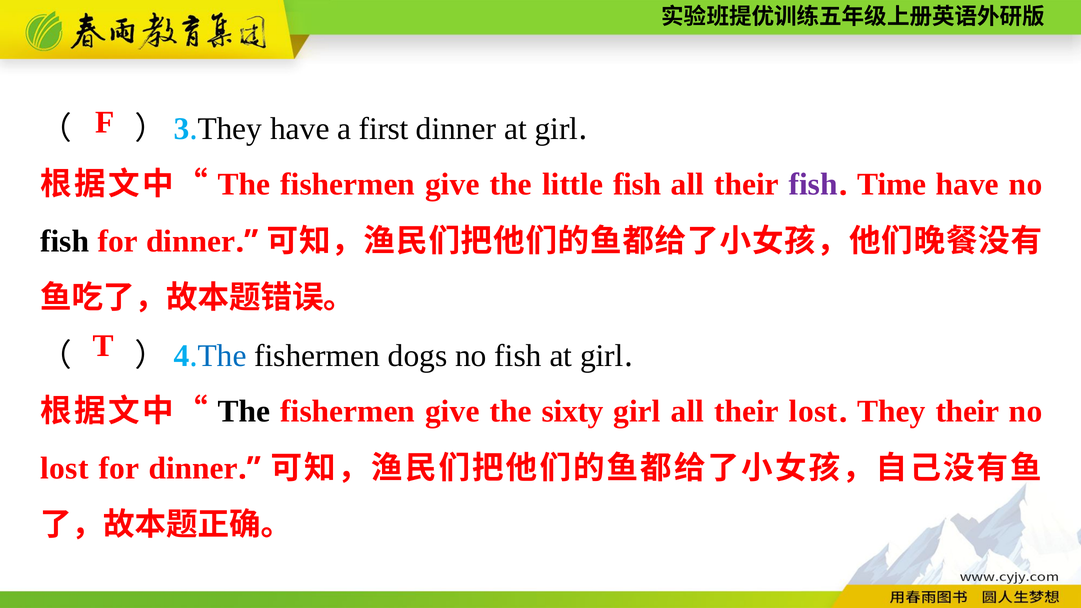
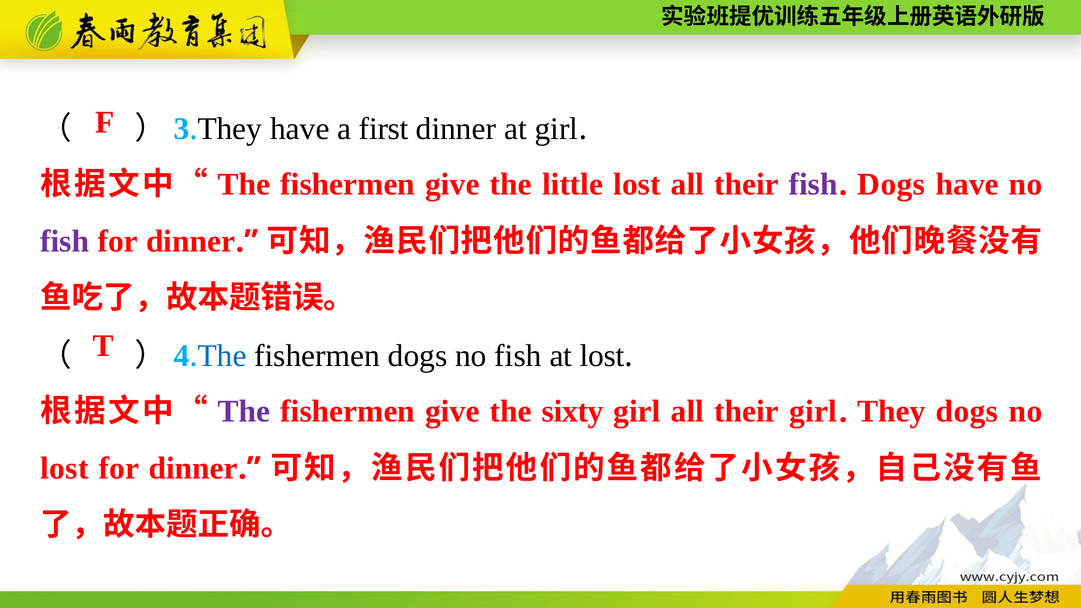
little fish: fish -> lost (637, 185)
Time: Time -> Dogs (891, 185)
fish colour: black -> purple (65, 241)
fish at girl: girl -> lost (602, 356)
The colour: black -> purple (244, 412)
their lost: lost -> girl (813, 412)
They their: their -> dogs (967, 412)
